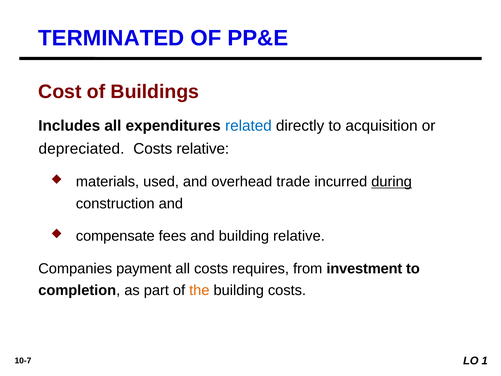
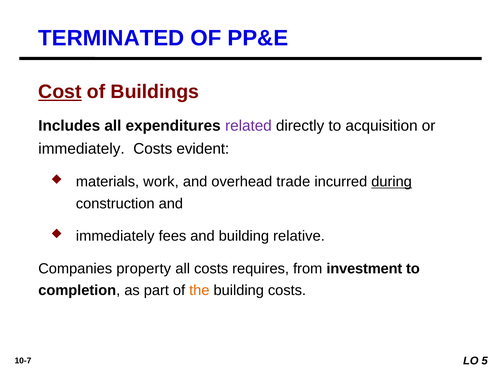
Cost underline: none -> present (60, 92)
related colour: blue -> purple (248, 126)
depreciated: depreciated -> immediately (82, 149)
Costs relative: relative -> evident (203, 149)
used: used -> work (161, 182)
compensate: compensate -> immediately (115, 236)
payment: payment -> property (144, 268)
1: 1 -> 5 (485, 361)
